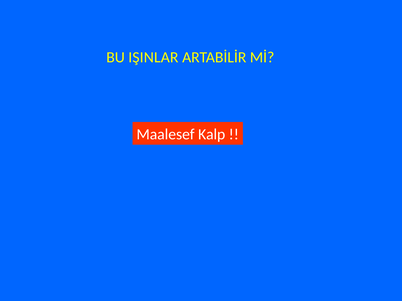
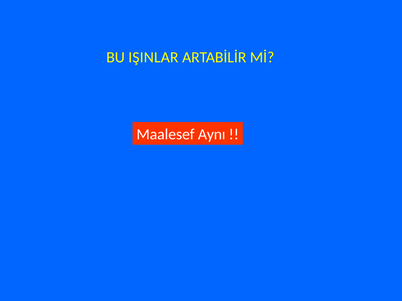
Kalp: Kalp -> Aynı (212, 135)
